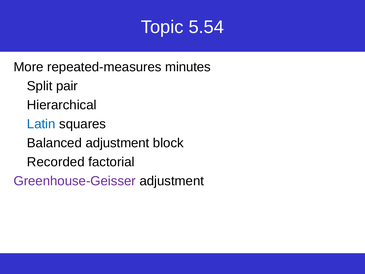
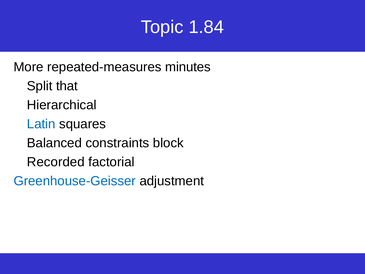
5.54: 5.54 -> 1.84 (206, 27)
pair: pair -> that (67, 86)
Balanced adjustment: adjustment -> constraints (117, 143)
Greenhouse-Geisser colour: purple -> blue (75, 181)
